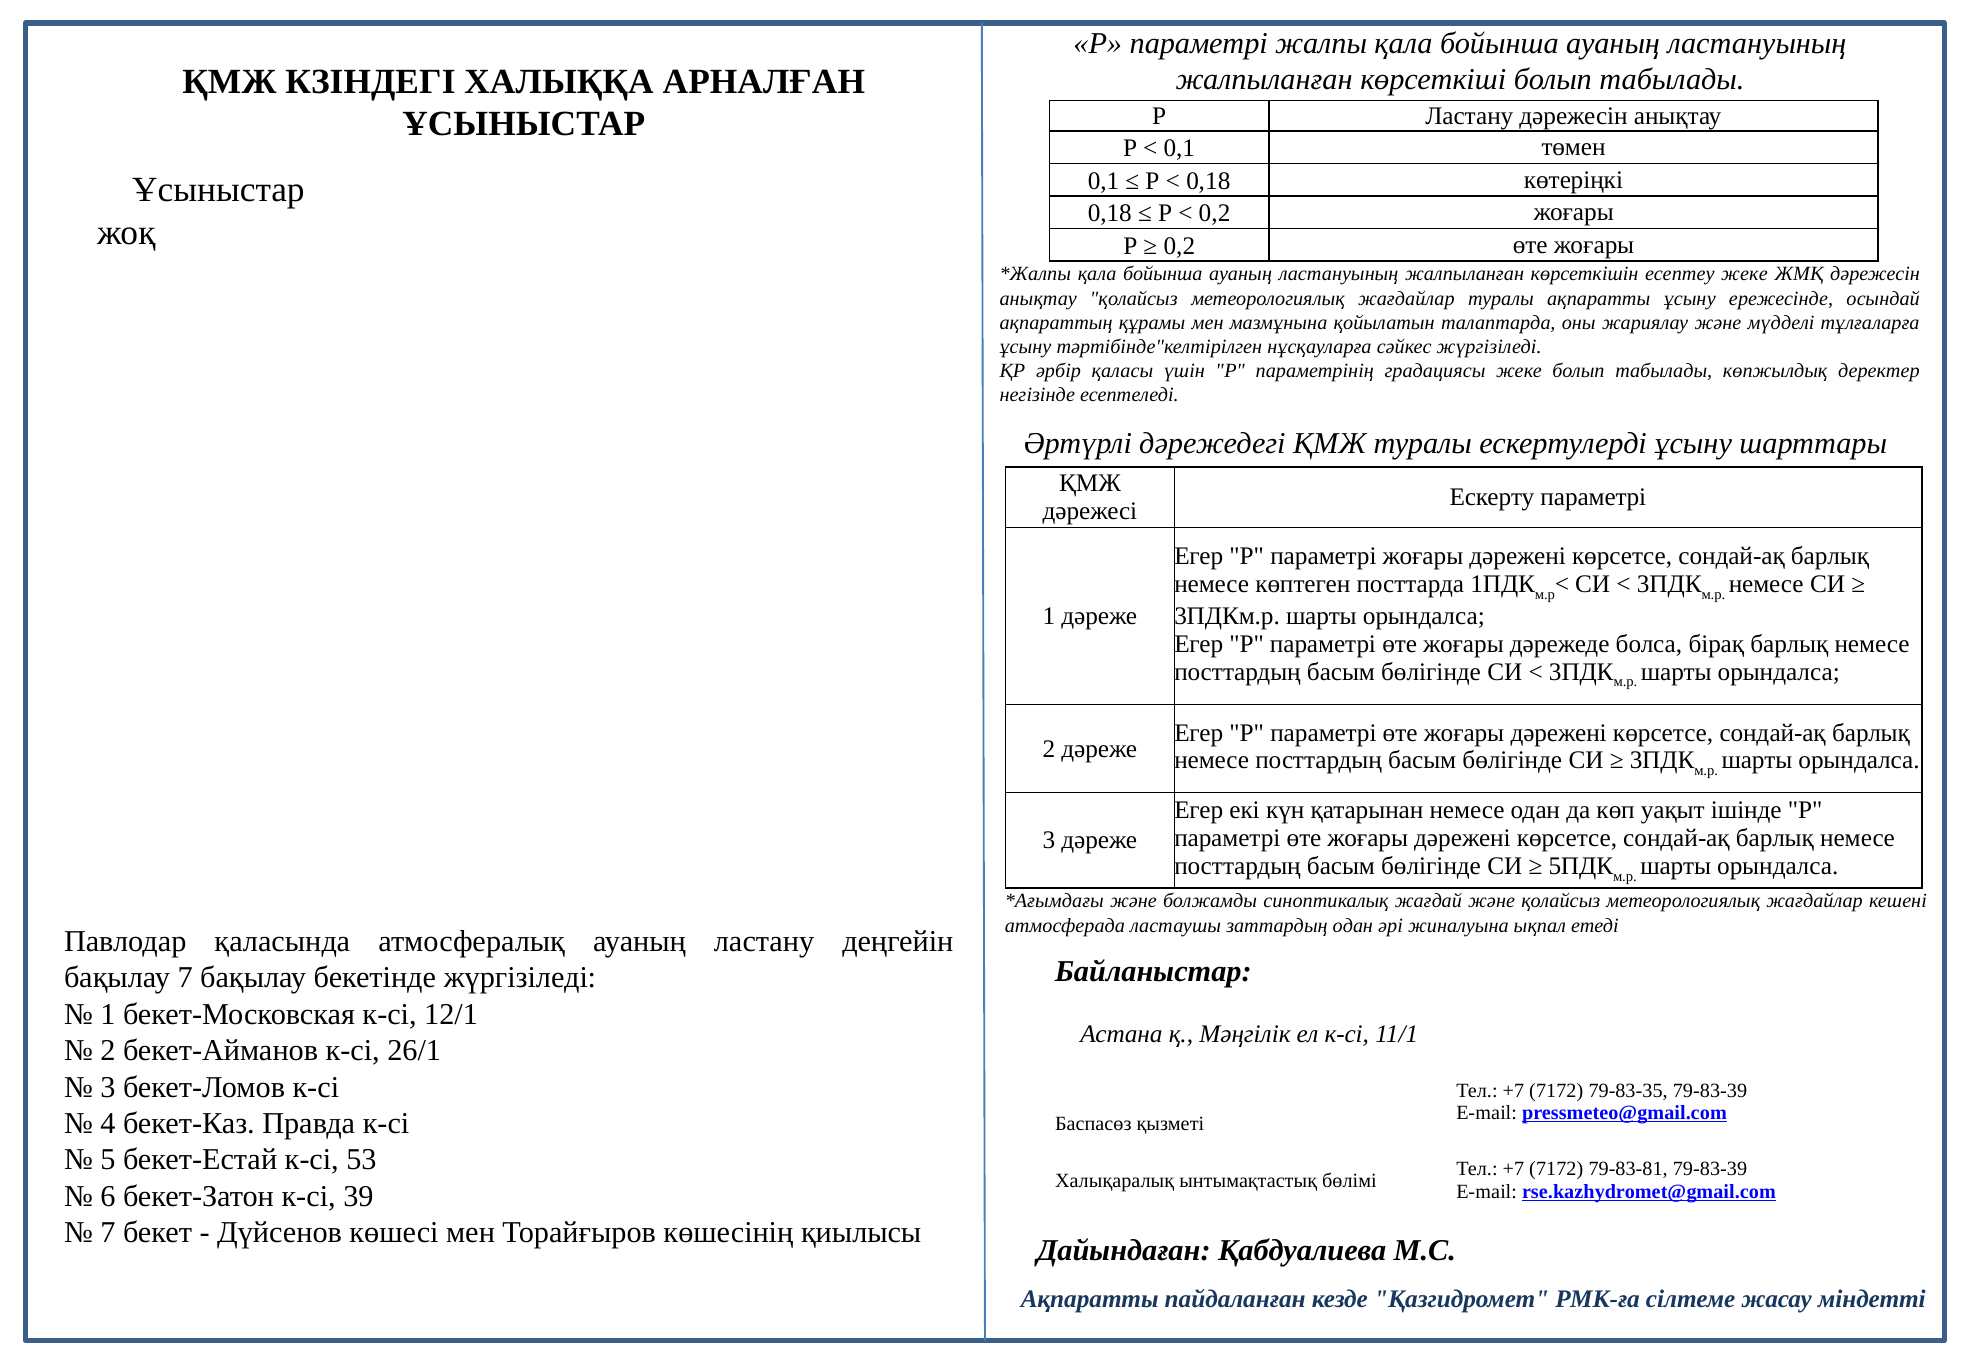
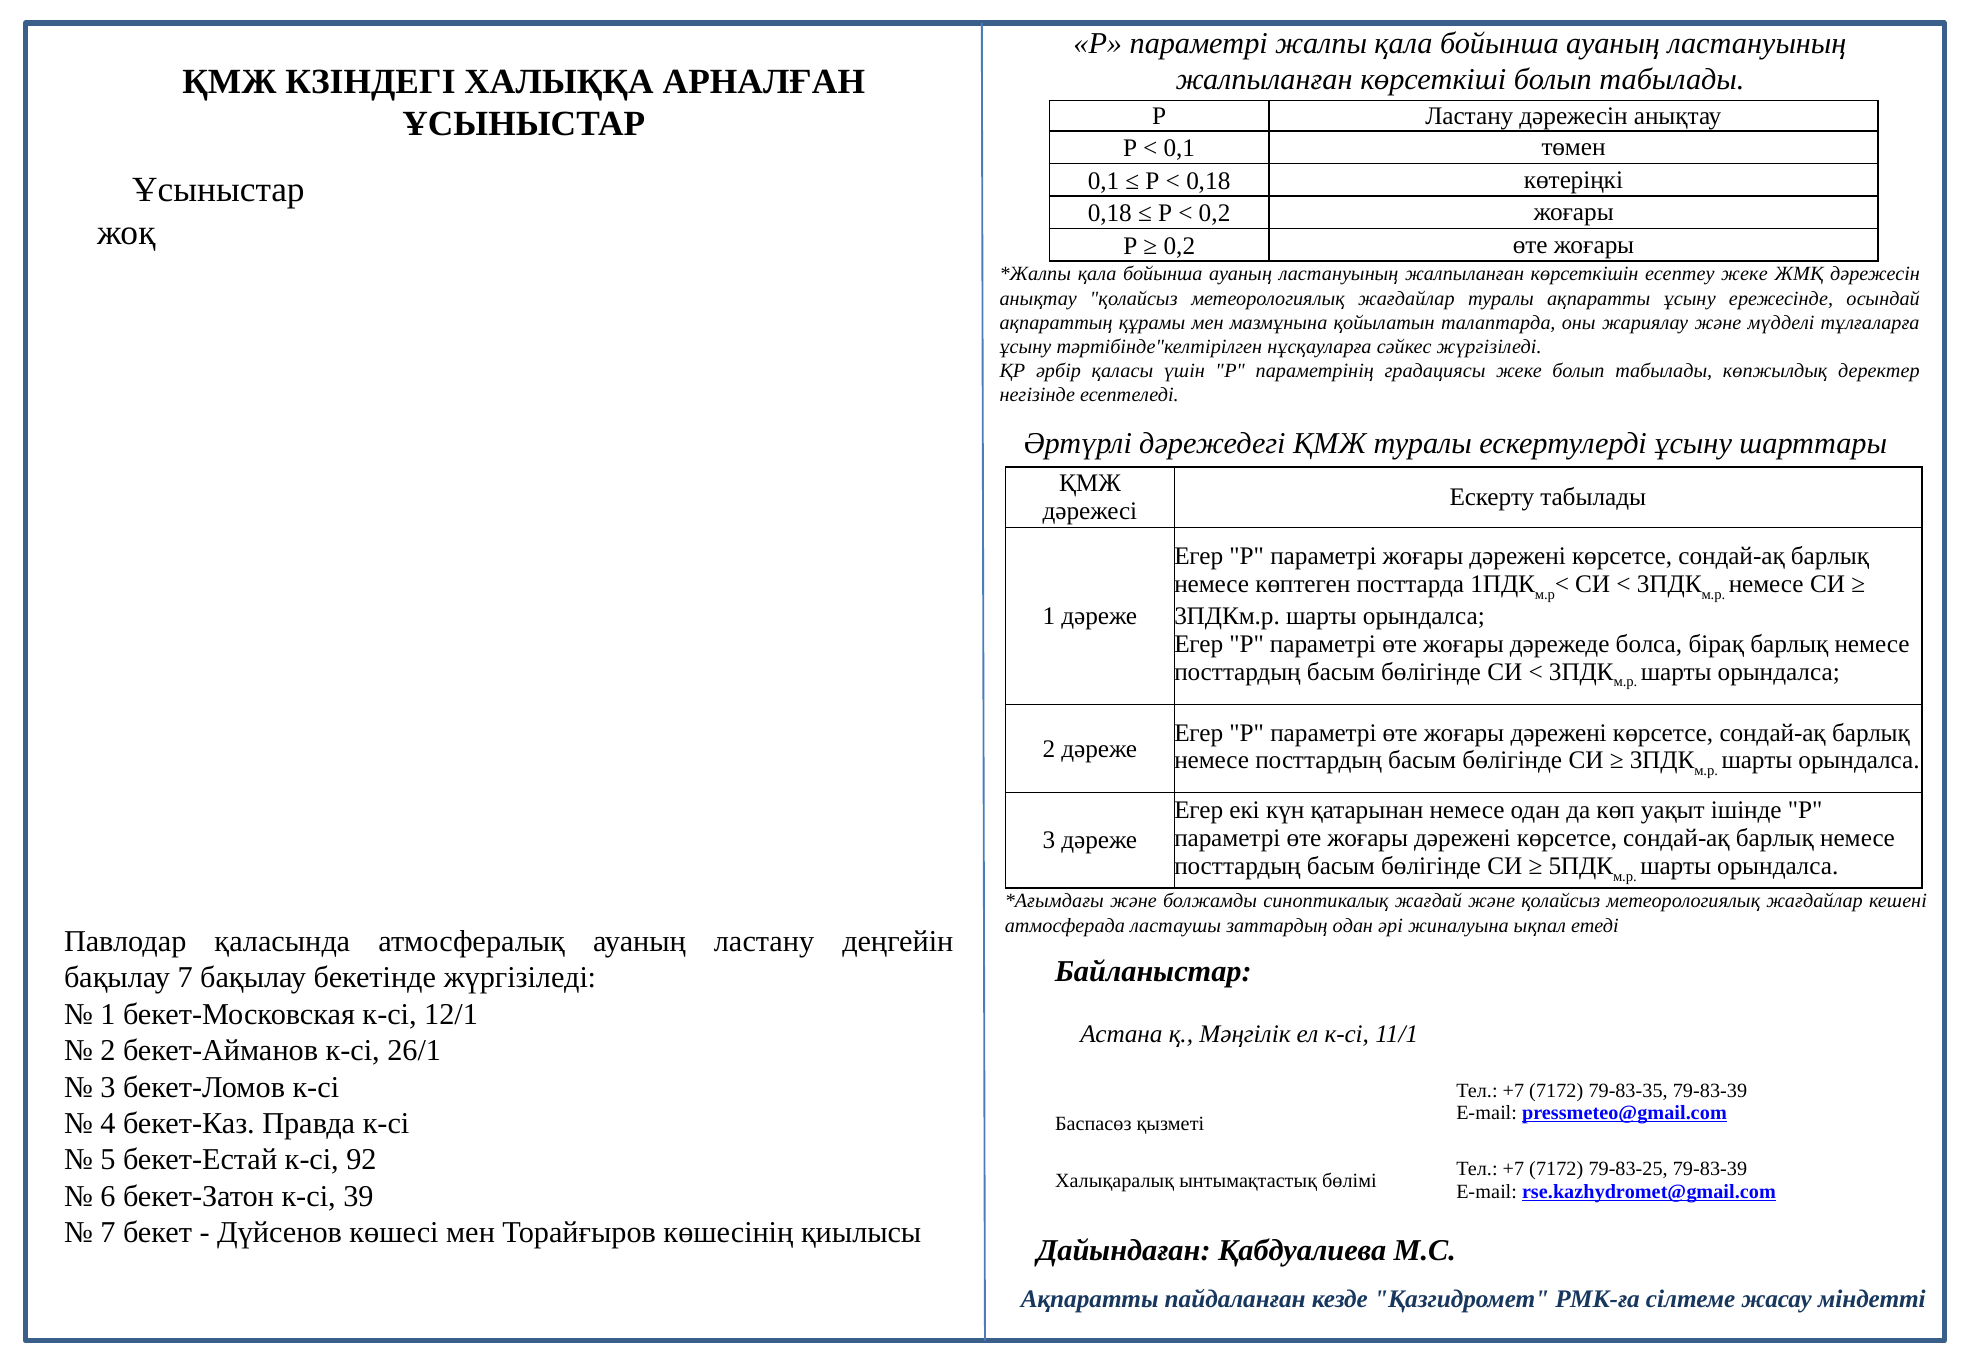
Ескерту параметрі: параметрі -> табылады (1593, 498)
53: 53 -> 92 (362, 1160)
79-83-81: 79-83-81 -> 79-83-25 (1628, 1169)
